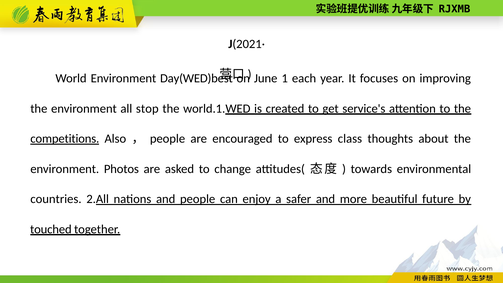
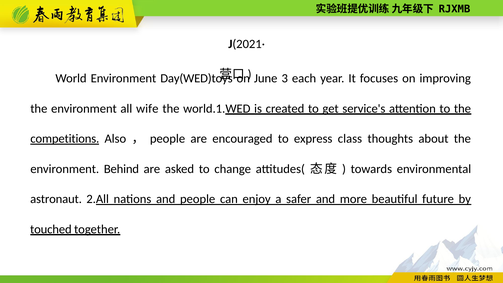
Day(WED)best: Day(WED)best -> Day(WED)toys (196, 78)
1: 1 -> 3 (285, 78)
stop: stop -> wife (147, 109)
Photos: Photos -> Behind (121, 169)
countries: countries -> astronaut (56, 199)
